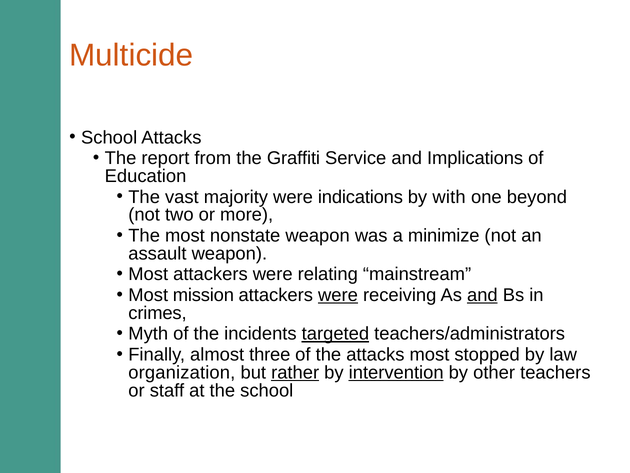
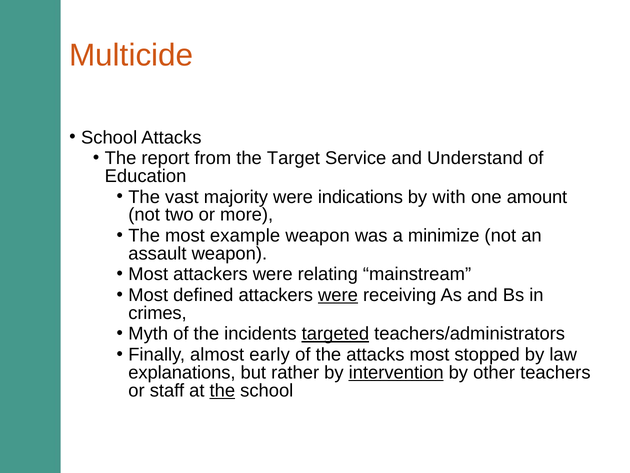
Graffiti: Graffiti -> Target (293, 158)
Implications: Implications -> Understand (475, 158)
beyond: beyond -> amount (537, 197)
nonstate: nonstate -> example (245, 235)
mission: mission -> defined (203, 295)
and underline: present -> none (482, 295)
three: three -> early (270, 354)
organization: organization -> explanations (182, 372)
rather underline: present -> none (295, 372)
the underline: none -> present (222, 390)
